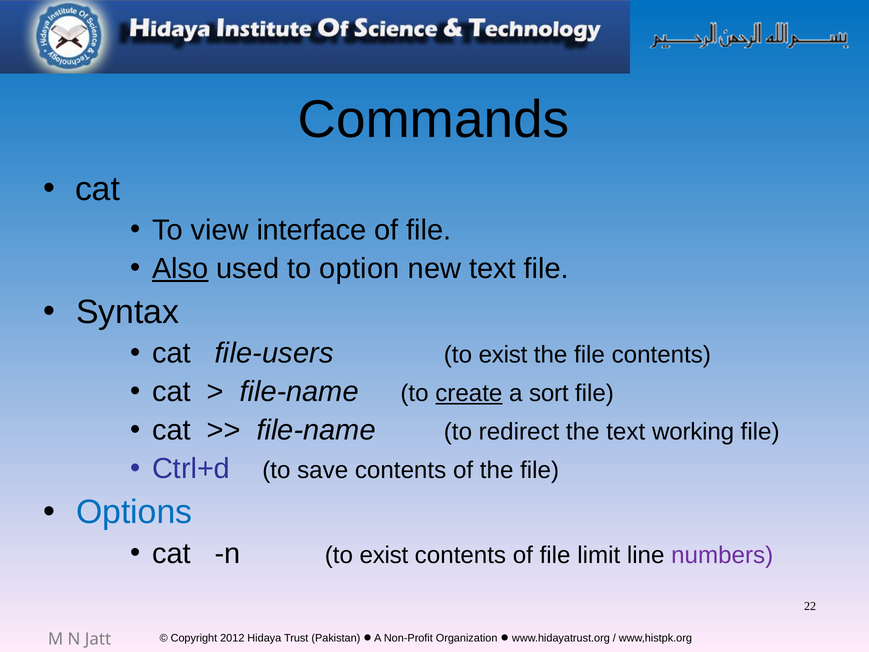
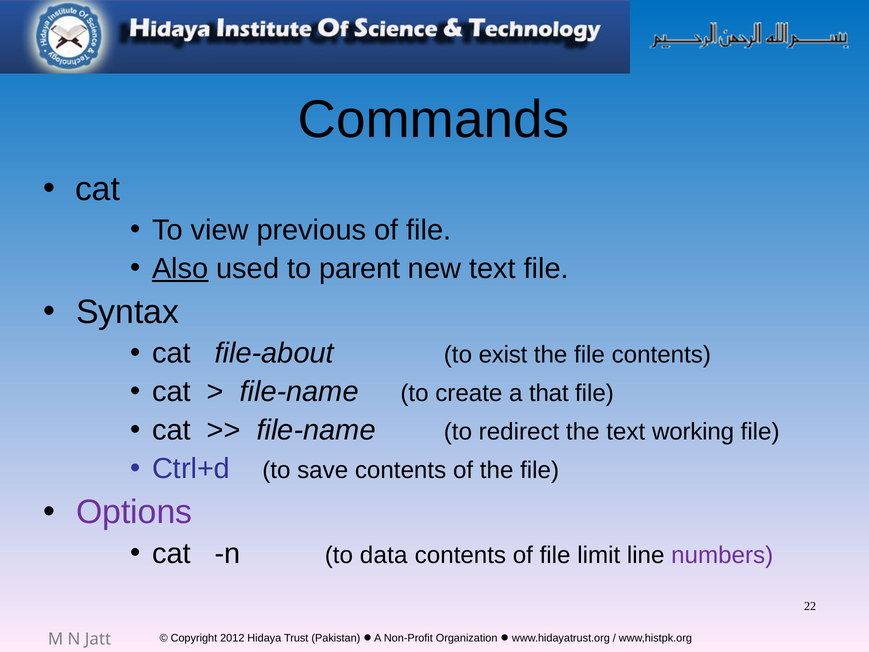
interface: interface -> previous (311, 230)
option: option -> parent (360, 268)
file-users: file-users -> file-about (274, 353)
create underline: present -> none (469, 393)
sort: sort -> that (549, 393)
Options colour: blue -> purple (134, 512)
n to exist: exist -> data (384, 555)
